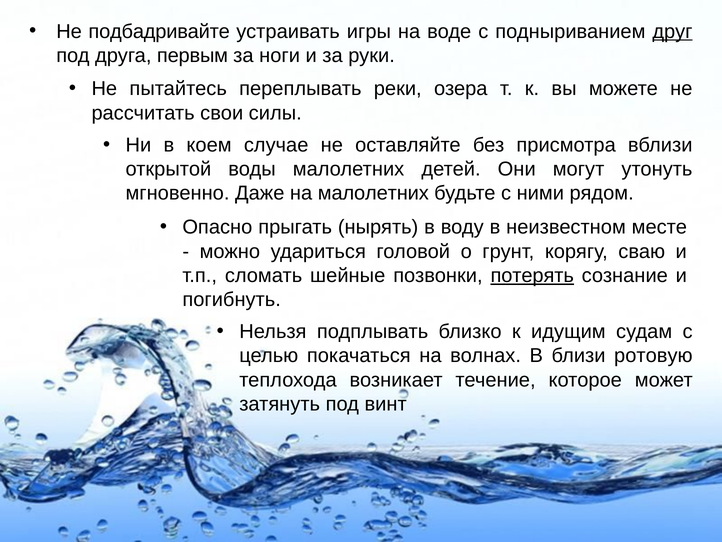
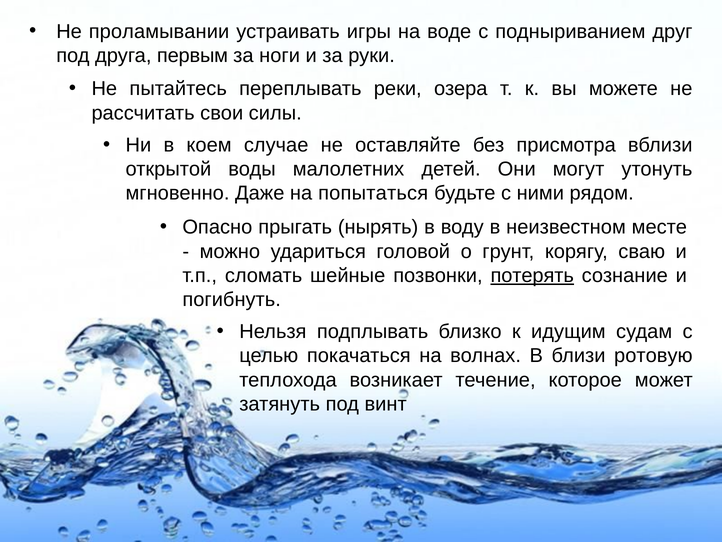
подбадривайте: подбадривайте -> проламывании (159, 31)
друг underline: present -> none (672, 31)
на малолетних: малолетних -> попытаться (373, 193)
